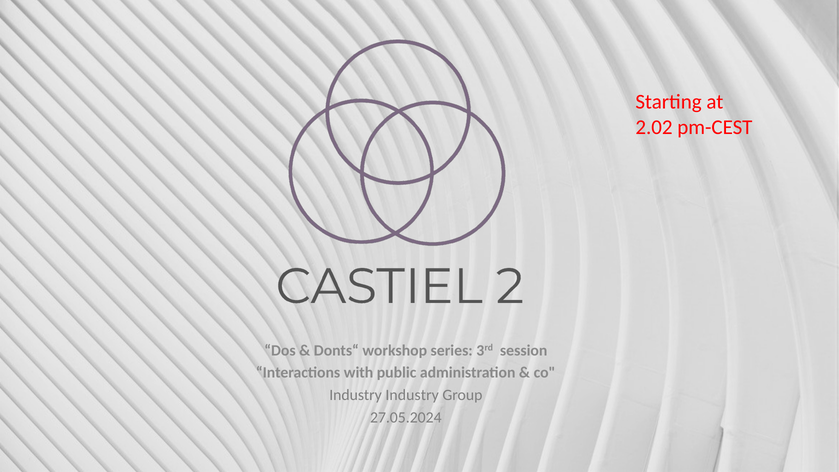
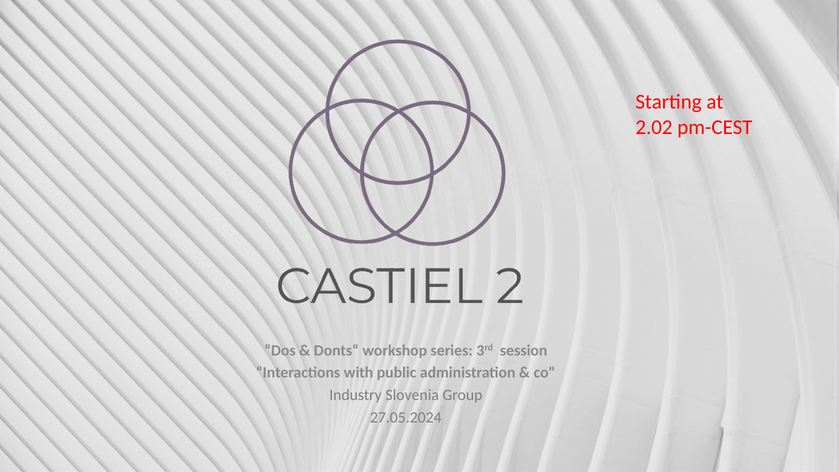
Industry Industry: Industry -> Slovenia (412, 395)
